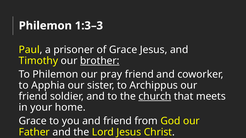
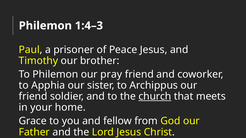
1:3–3: 1:3–3 -> 1:4–3 (89, 26)
of Grace: Grace -> Peace (123, 50)
brother underline: present -> none (100, 61)
and friend: friend -> fellow (118, 121)
